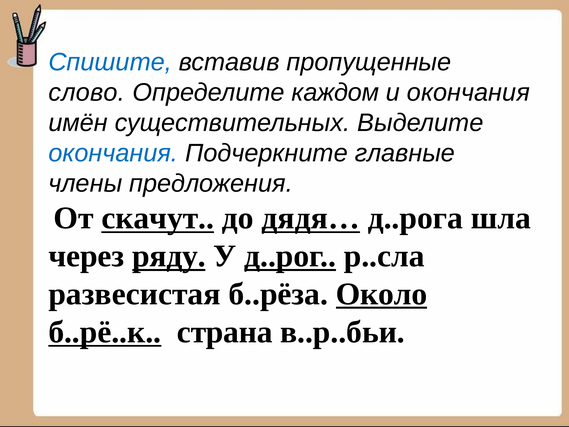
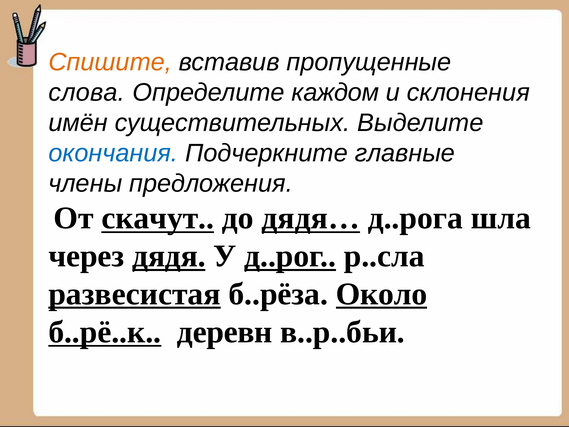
Спишите colour: blue -> orange (110, 62)
слово: слово -> слова (87, 92)
и окончания: окончания -> склонения (468, 92)
ряду: ряду -> дядя (169, 256)
развесистая underline: none -> present (134, 294)
страна: страна -> деревн (225, 332)
